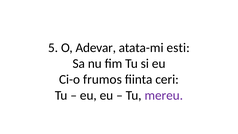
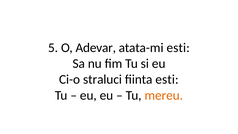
frumos: frumos -> straluci (103, 79)
fiinta ceri: ceri -> esti (167, 79)
mereu colour: purple -> orange (164, 95)
